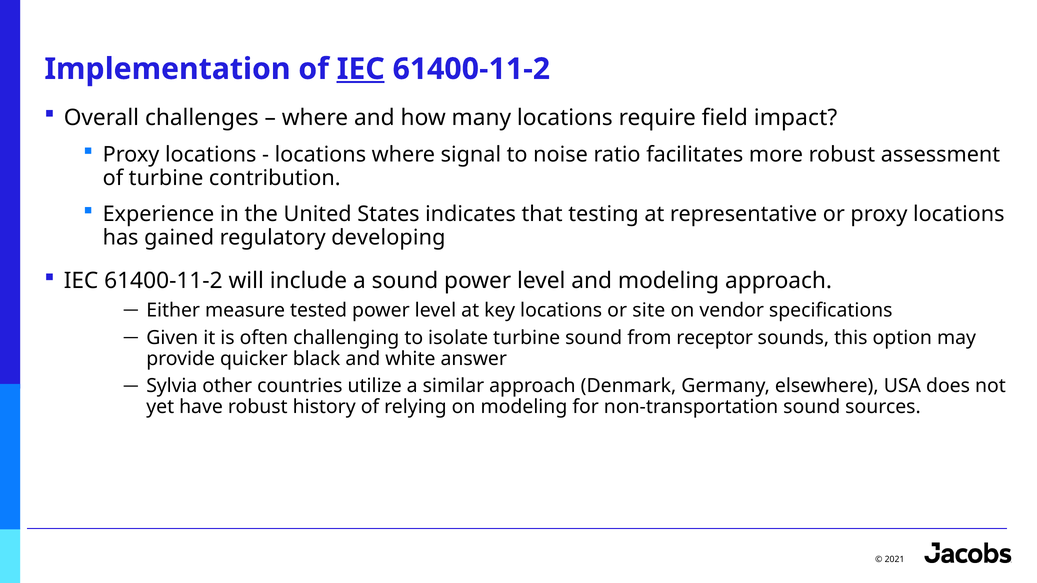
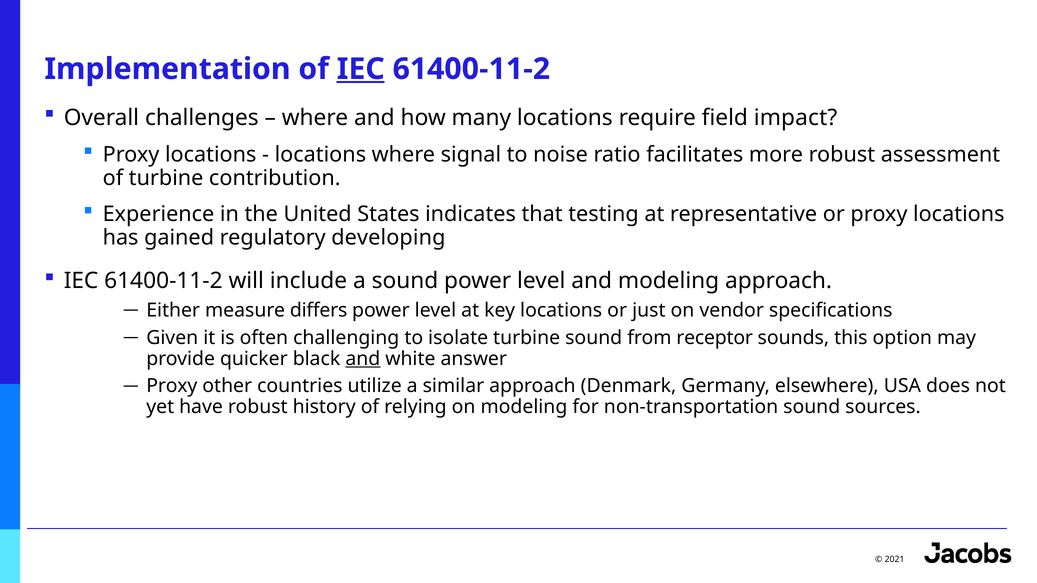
tested: tested -> differs (319, 310)
site: site -> just (649, 310)
and underline: none -> present (363, 359)
Sylvia: Sylvia -> Proxy (172, 386)
